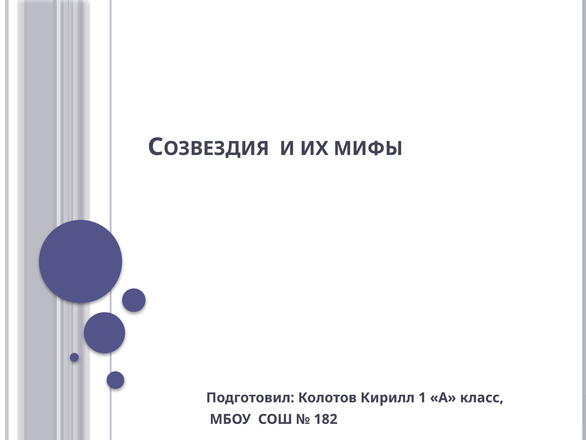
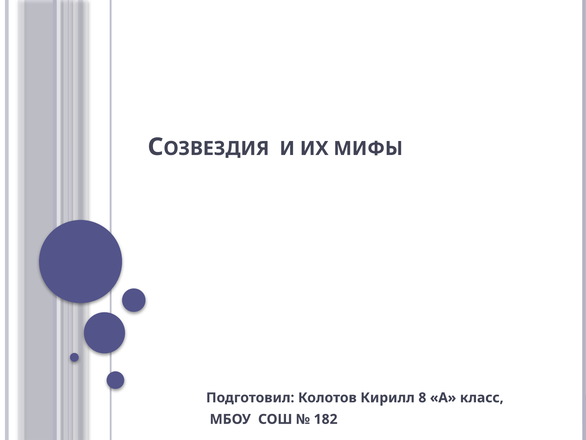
1: 1 -> 8 (422, 397)
